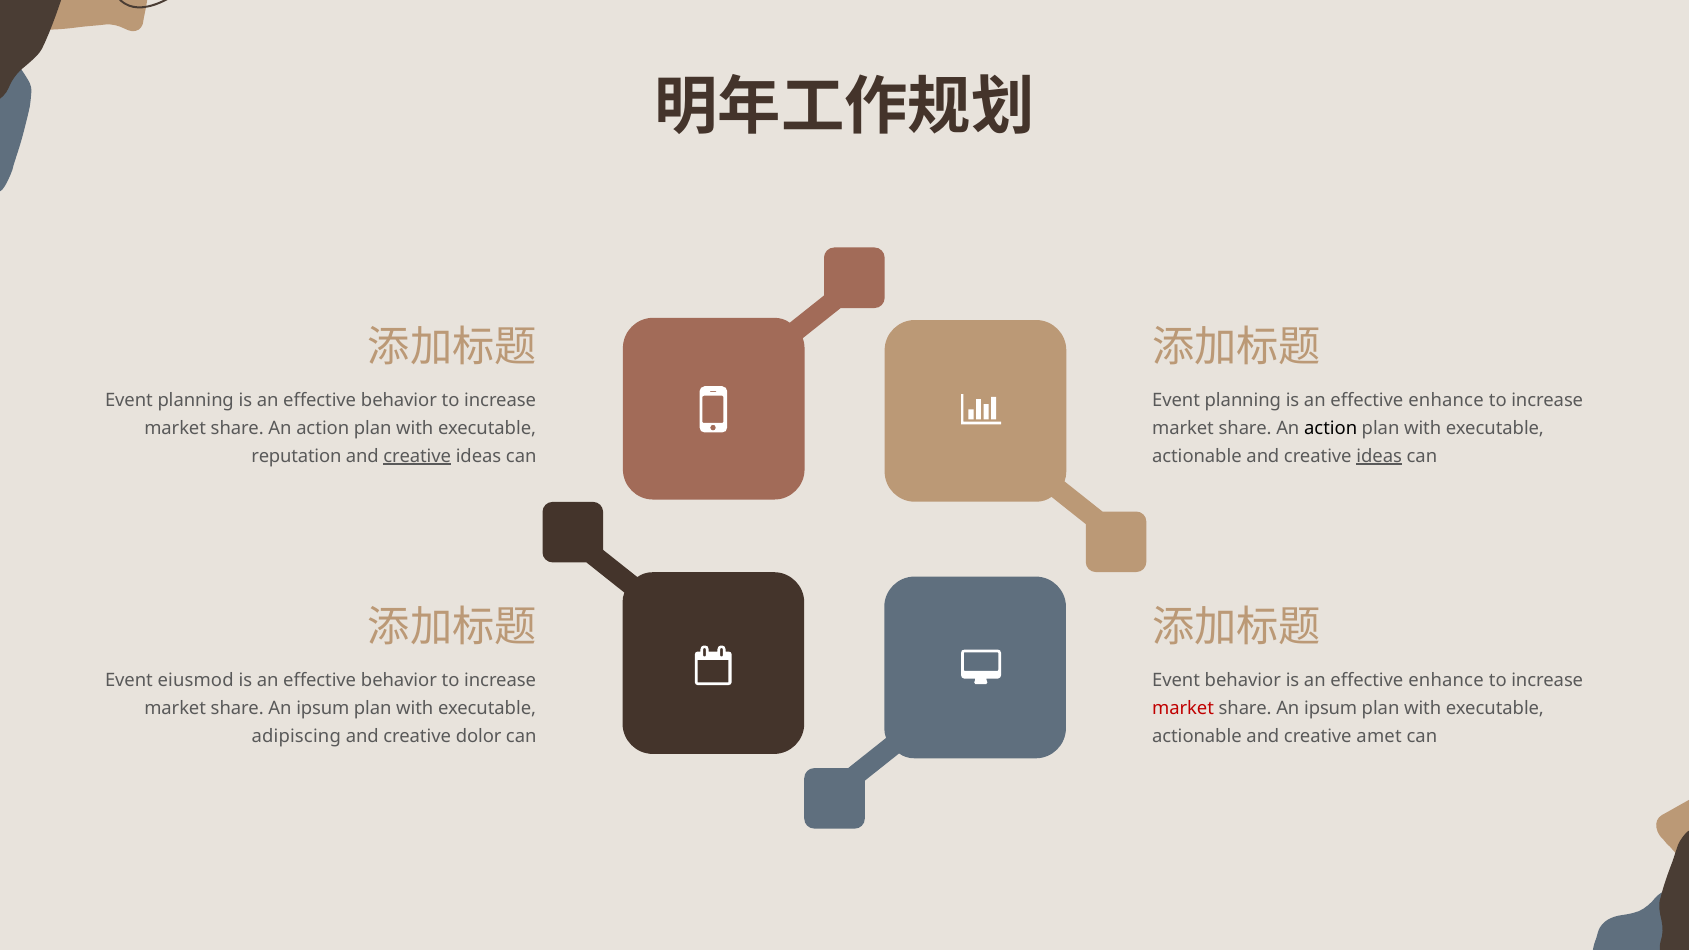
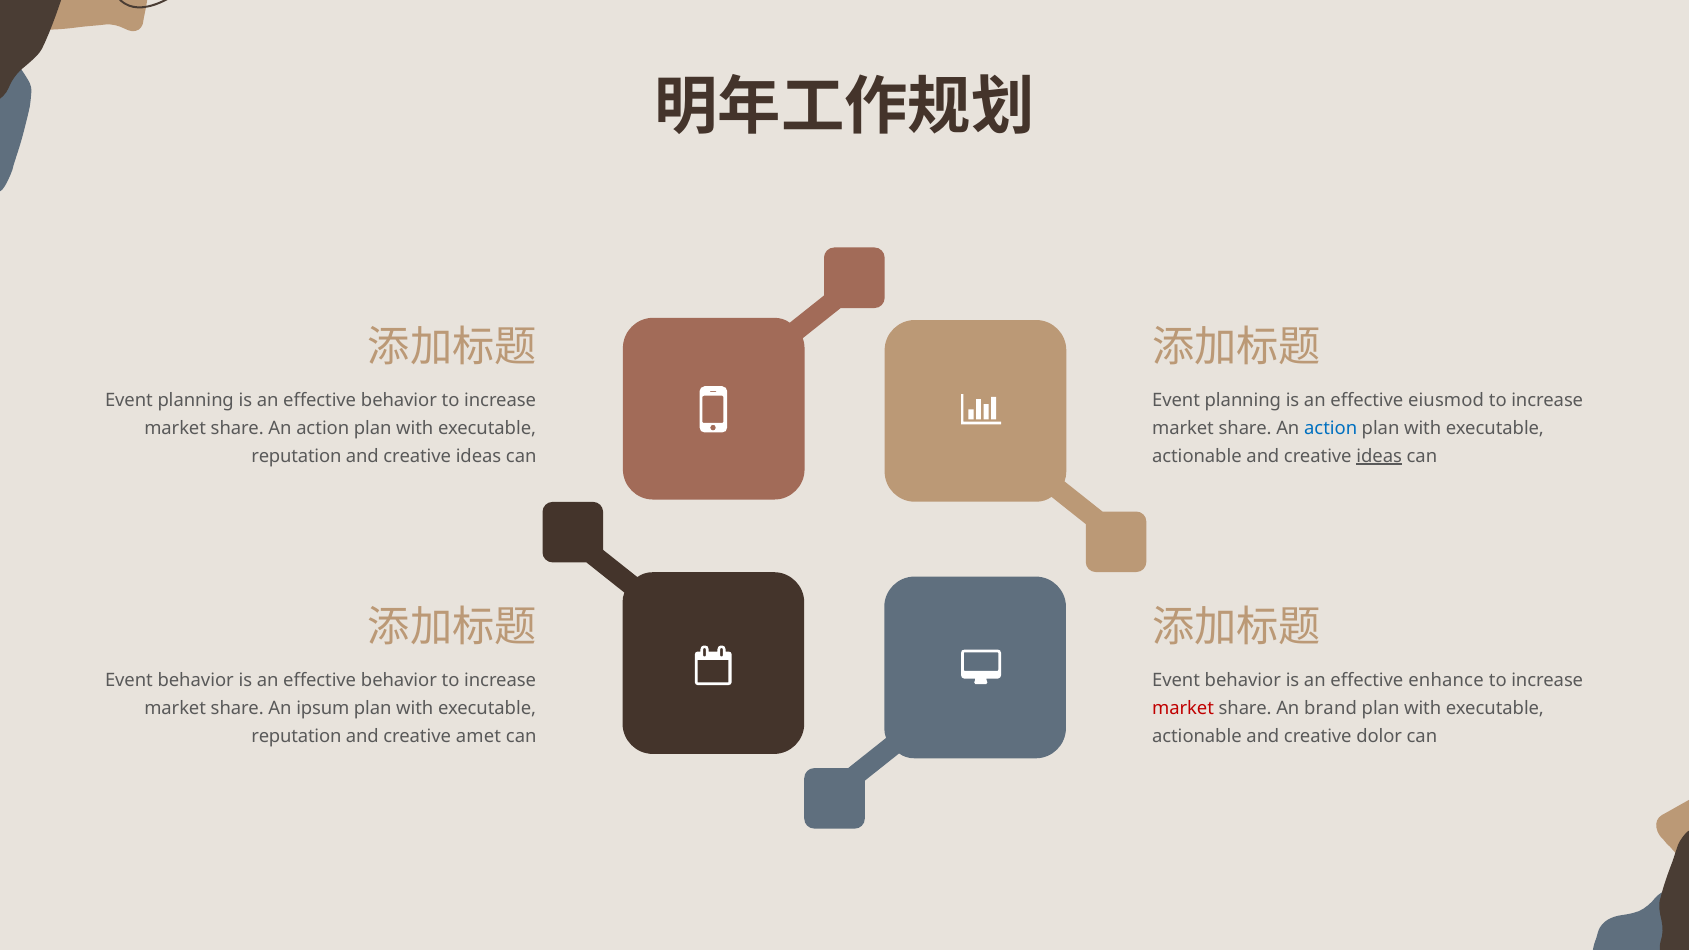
enhance: enhance -> eiusmod (1446, 401)
action colour: black -> blue (1331, 428)
creative underline: present -> none (417, 456)
eiusmod: eiusmod -> behavior (196, 681)
ipsum: ipsum -> brand (1331, 708)
adipiscing: adipiscing -> reputation (296, 736)
dolor: dolor -> amet (478, 736)
amet: amet -> dolor (1379, 736)
